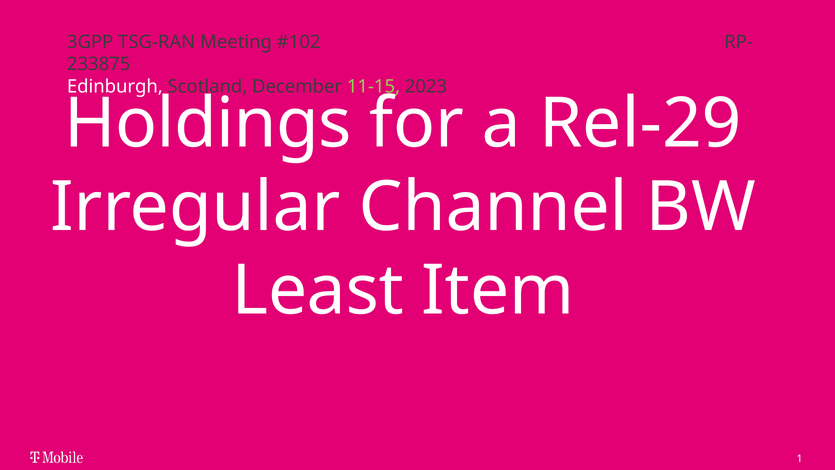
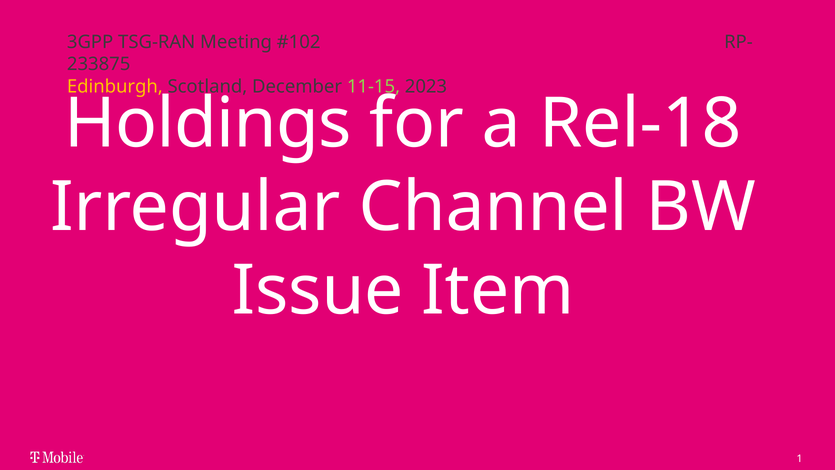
Edinburgh colour: white -> yellow (115, 87)
Rel-29: Rel-29 -> Rel-18 (640, 124)
Least: Least -> Issue (318, 291)
